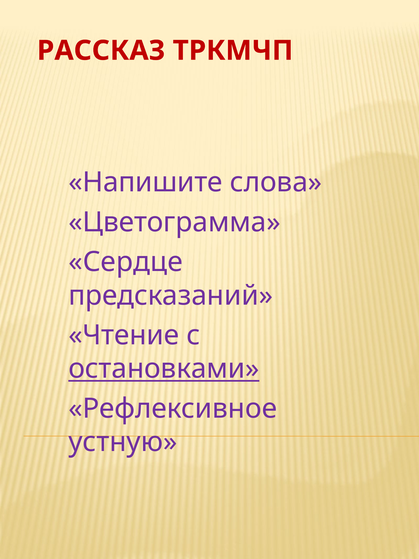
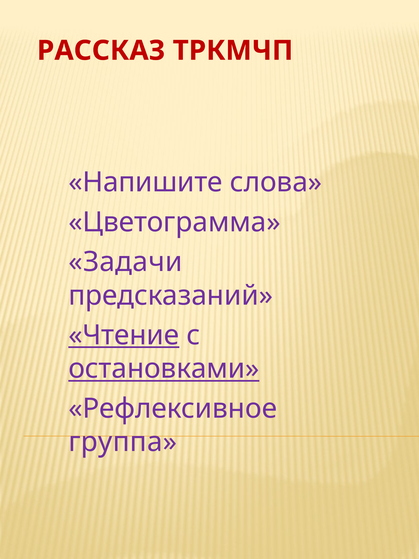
Сердце: Сердце -> Задачи (126, 262)
Чтение underline: none -> present (124, 335)
устную: устную -> группа (123, 442)
